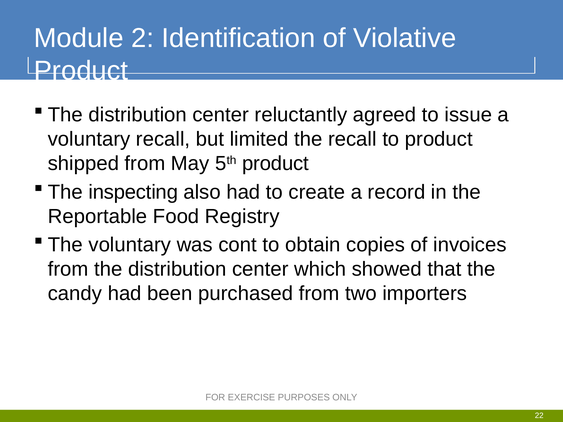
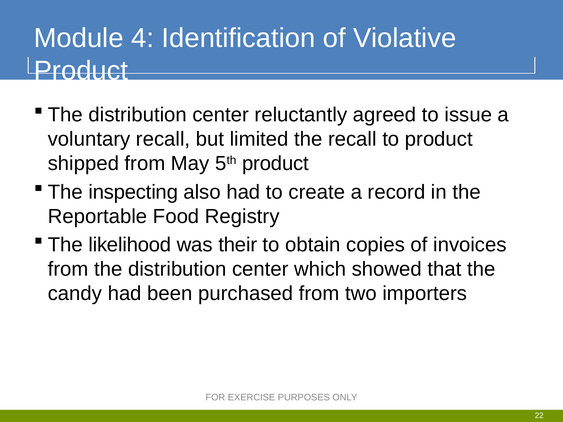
2: 2 -> 4 (143, 38)
voluntary: voluntary -> likelihood (130, 245)
cont: cont -> their (238, 245)
